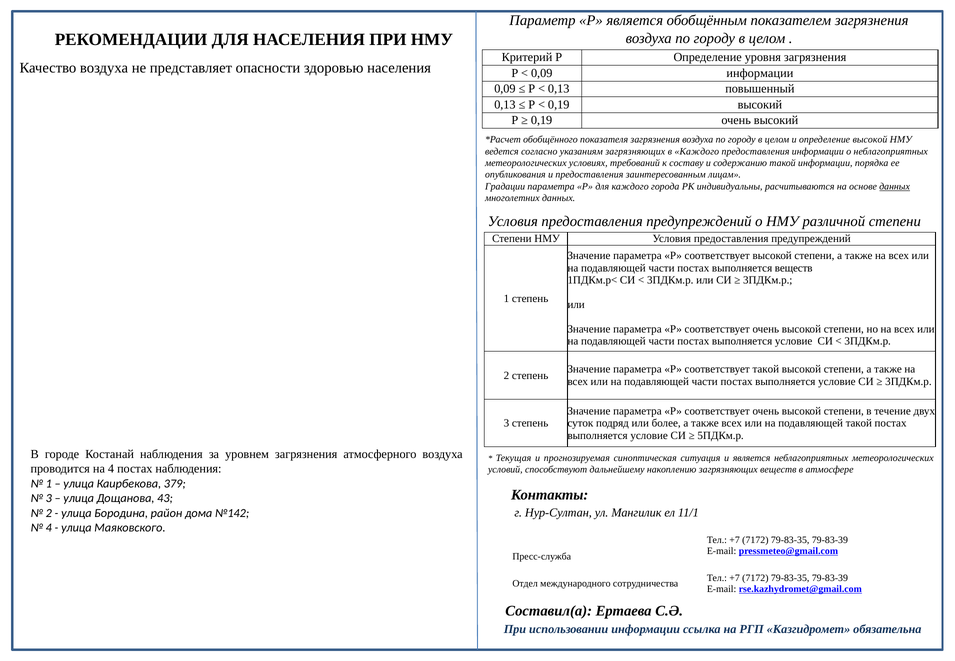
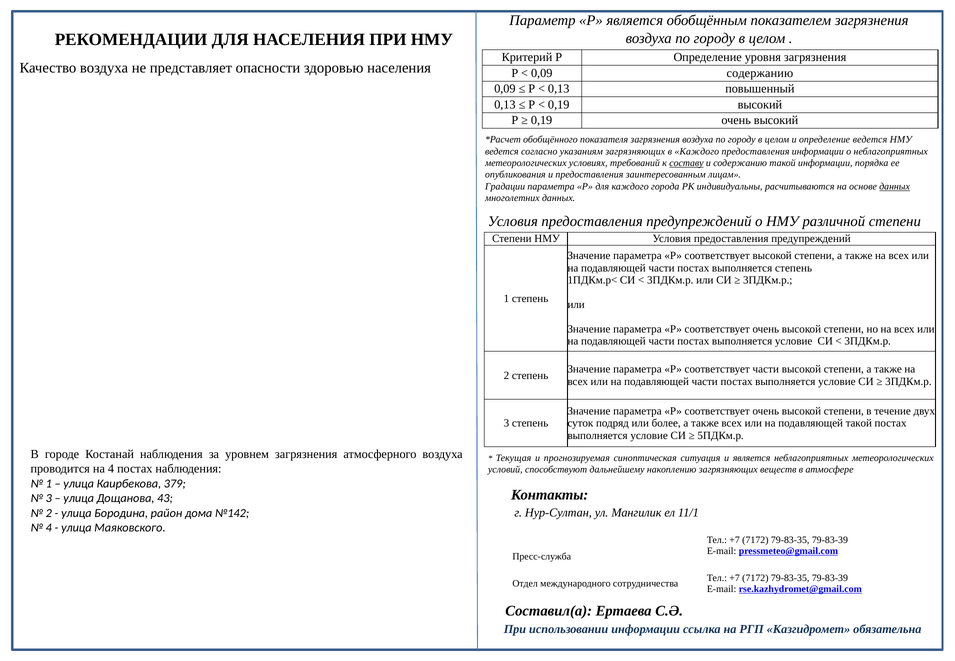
0,09 информации: информации -> содержанию (760, 73)
определение высокой: высокой -> ведется (870, 140)
составу underline: none -> present (686, 163)
выполняется веществ: веществ -> степень (794, 268)
соответствует такой: такой -> части (766, 369)
